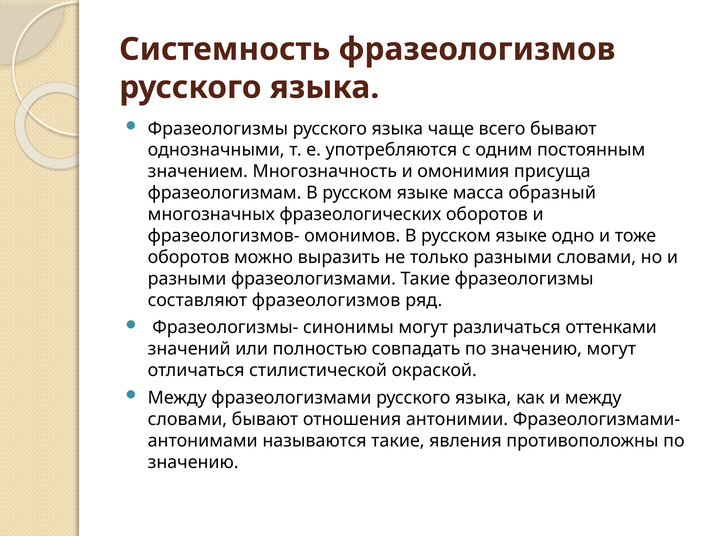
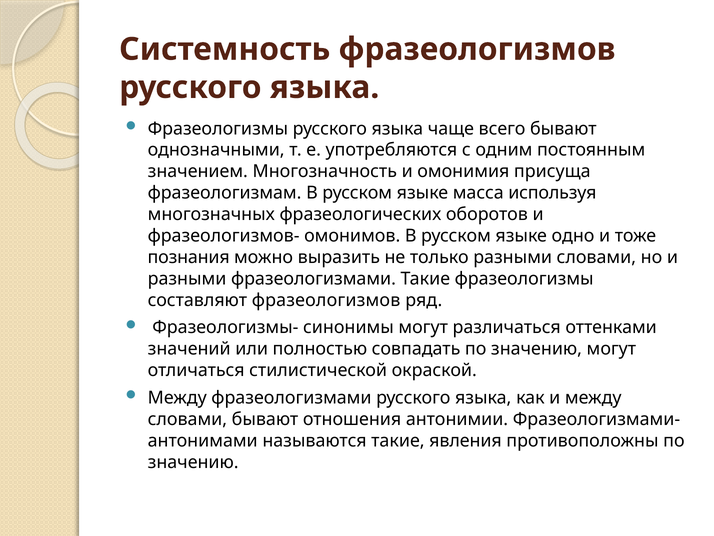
образный: образный -> используя (552, 193)
оборотов: оборотов -> познания (189, 257)
